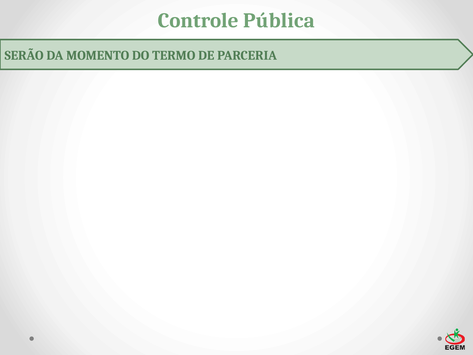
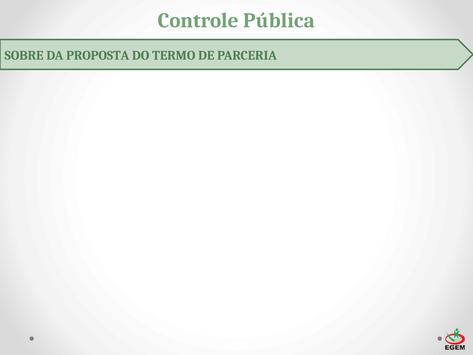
SERÃO: SERÃO -> SOBRE (24, 55)
MOMENTO: MOMENTO -> PROPOSTA (98, 55)
